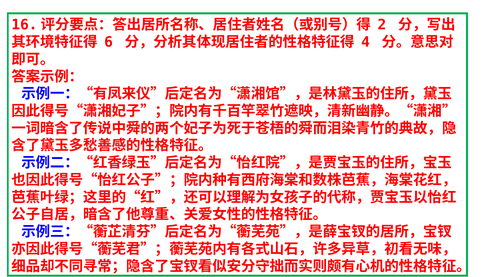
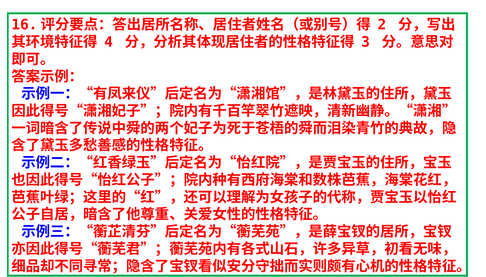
6: 6 -> 4 (109, 42)
4: 4 -> 3 (366, 42)
